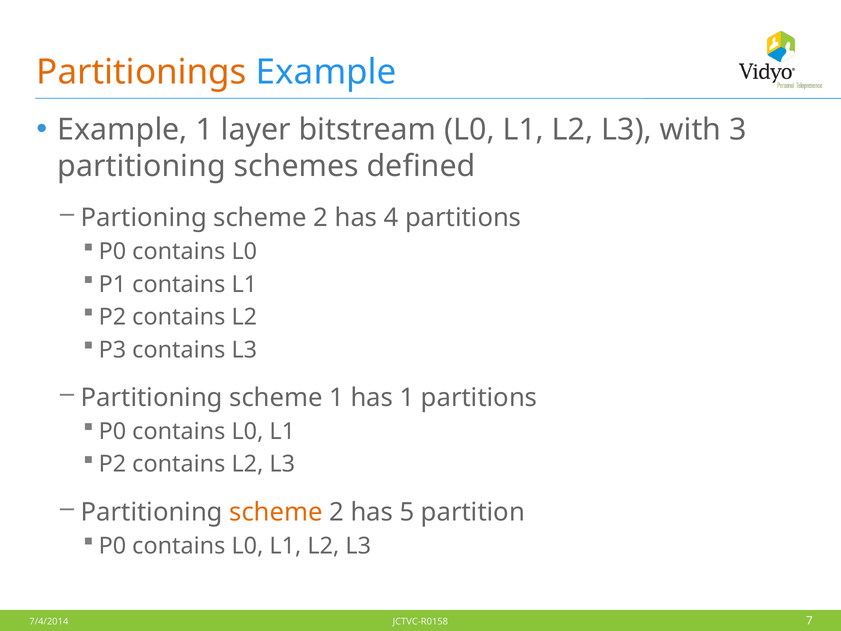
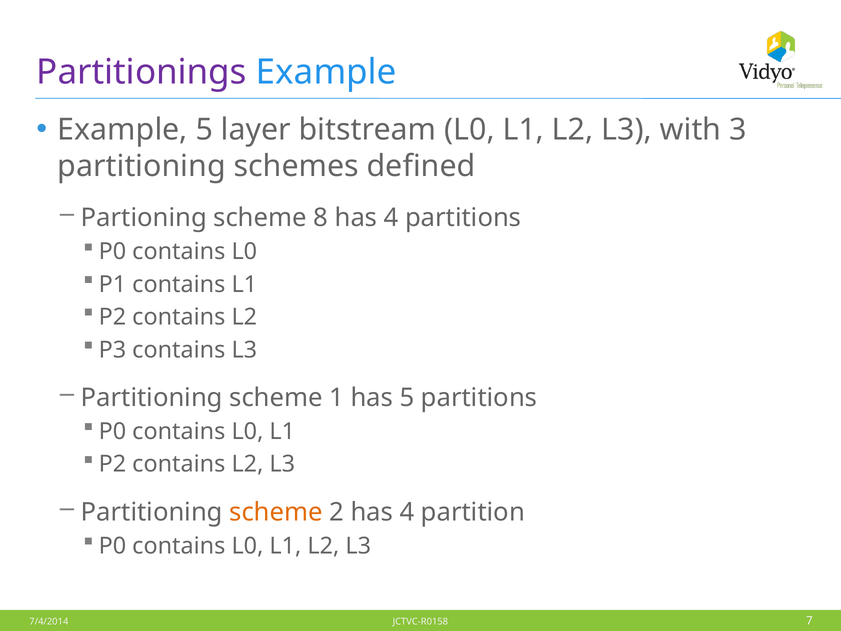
Partitionings colour: orange -> purple (142, 72)
Example 1: 1 -> 5 (204, 130)
Partioning scheme 2: 2 -> 8 (321, 218)
has 1: 1 -> 5 (407, 397)
2 has 5: 5 -> 4 (407, 512)
